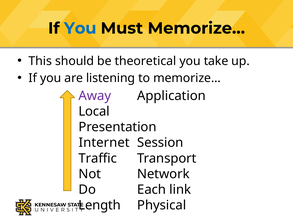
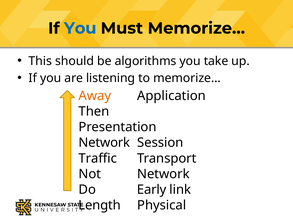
theoretical: theoretical -> algorithms (146, 61)
Away colour: purple -> orange (95, 96)
Local: Local -> Then (94, 111)
Internet: Internet -> Network (104, 143)
Each: Each -> Early (152, 189)
